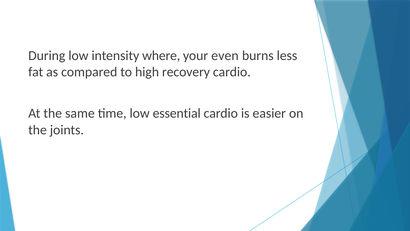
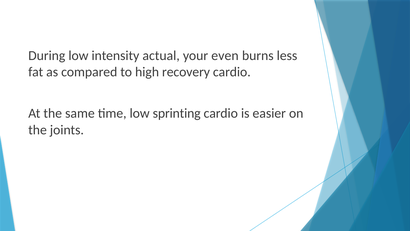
where: where -> actual (161, 55)
essential: essential -> sprinting (177, 113)
